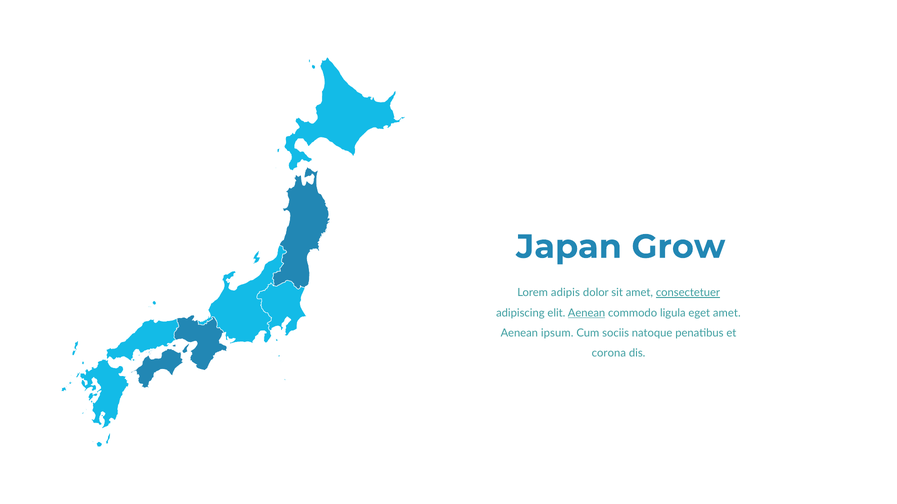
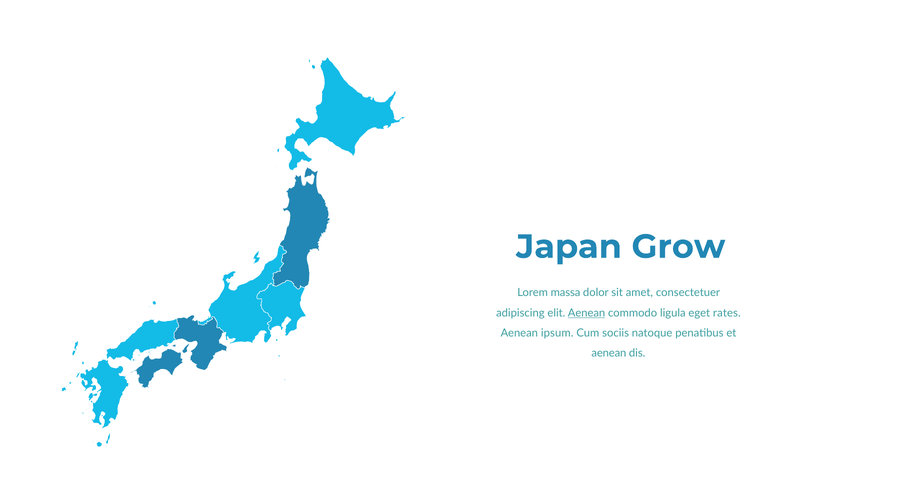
adipis: adipis -> massa (566, 293)
consectetuer underline: present -> none (688, 293)
eget amet: amet -> rates (727, 313)
corona: corona -> aenean (609, 354)
